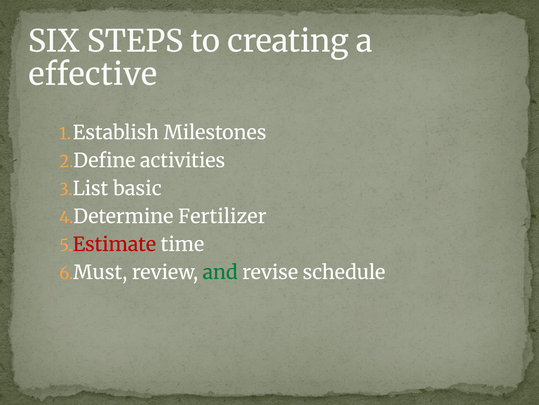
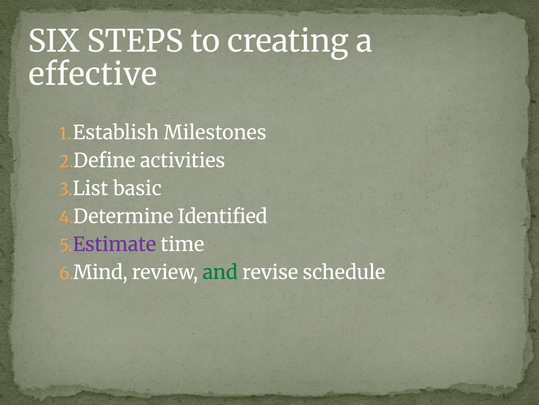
Fertilizer: Fertilizer -> Identified (222, 216)
Estimate colour: red -> purple (114, 244)
Must: Must -> Mind (100, 272)
